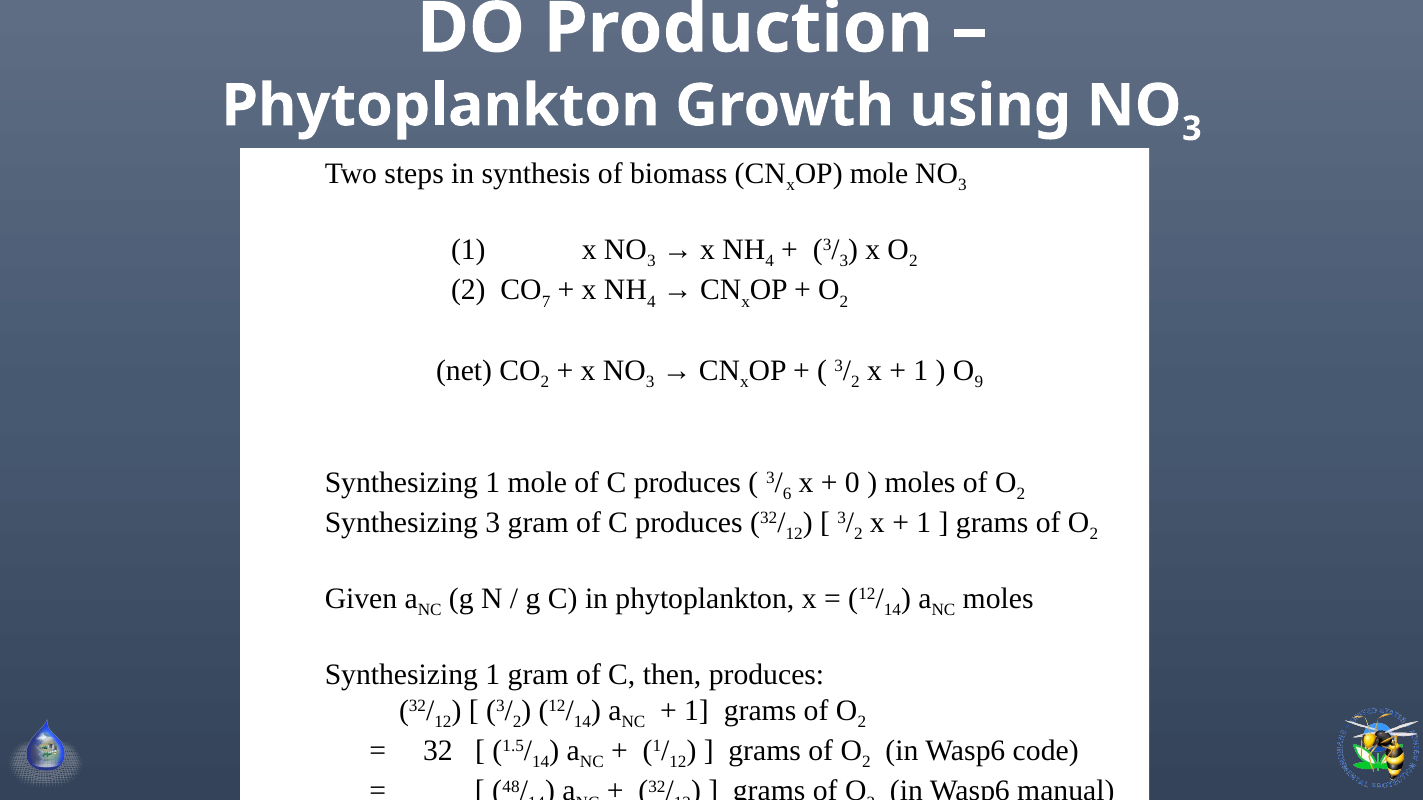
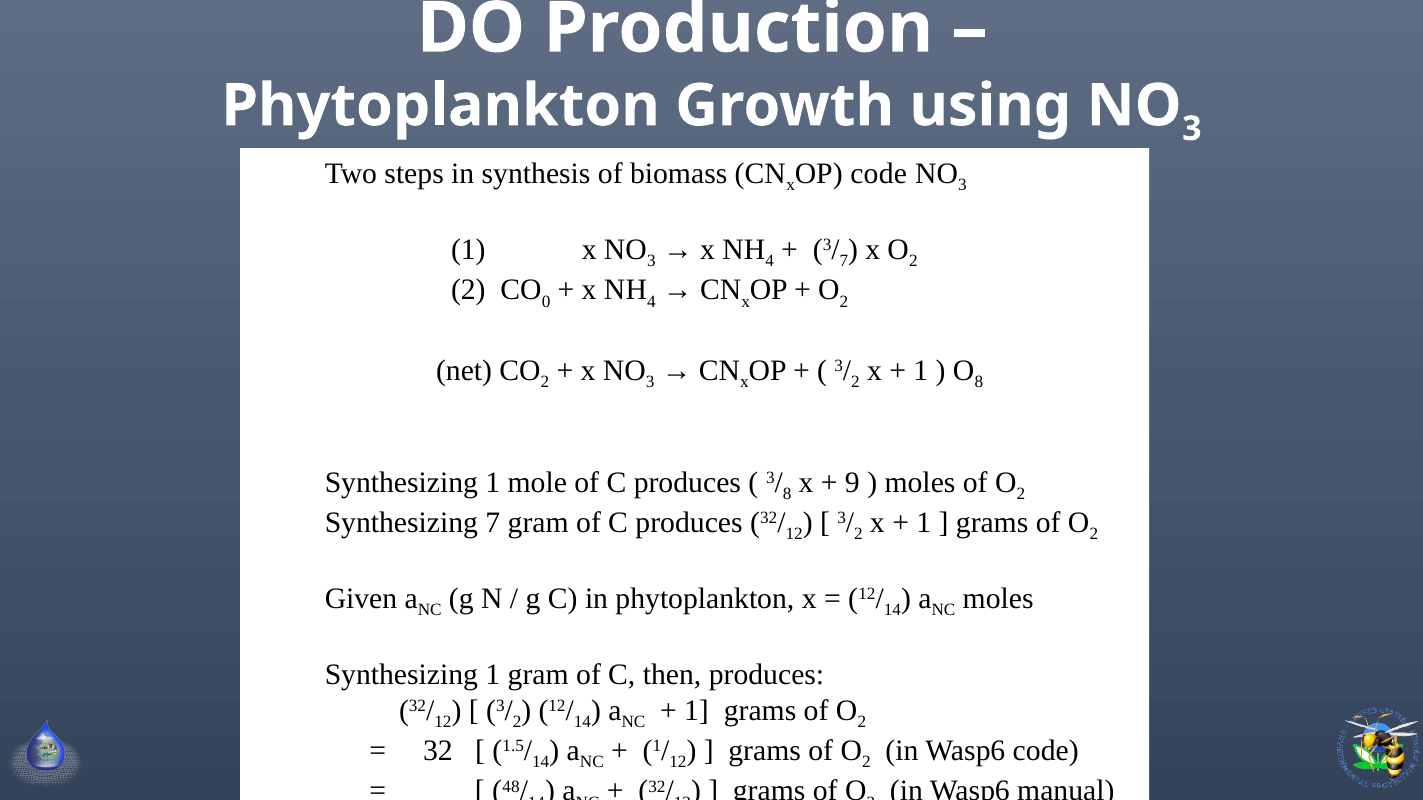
mole: mole -> code (879, 173)
3: 3 -> 7 (844, 261)
7: 7 -> 0 (546, 301)
9: 9 -> 8 (979, 382)
6: 6 -> 8 (787, 494)
0: 0 -> 9 (852, 483)
Synthesizing 3: 3 -> 7 (493, 523)
